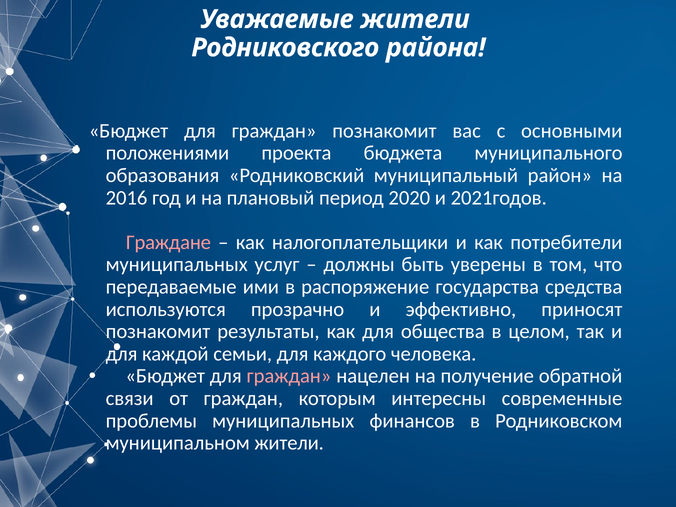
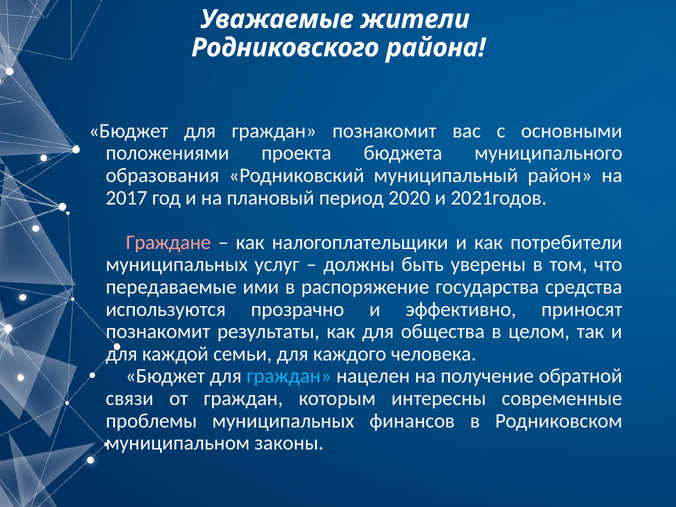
2016: 2016 -> 2017 (127, 198)
граждан colour: pink -> light blue (289, 376)
муниципальном жители: жители -> законы (289, 443)
